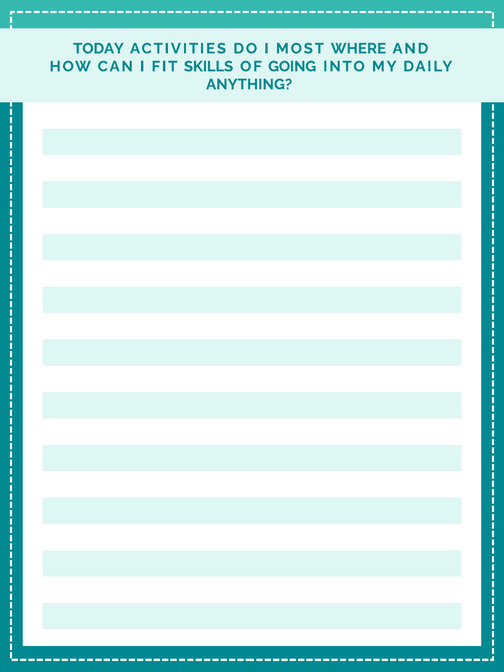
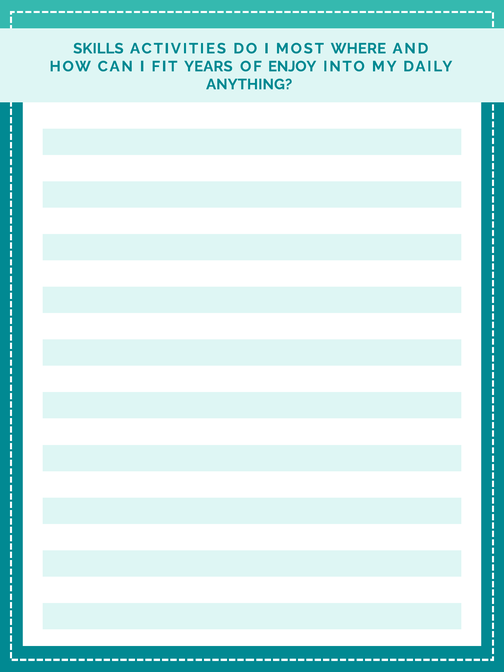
TODAY: TODAY -> SKILLS (98, 49)
SKILLS: SKILLS -> YEARS (208, 66)
GOING: GOING -> ENJOY (292, 66)
